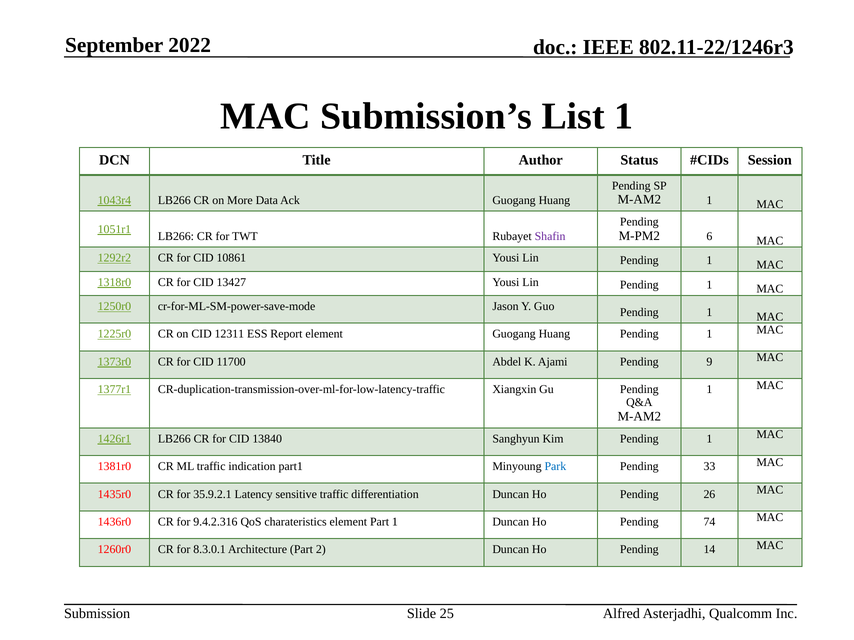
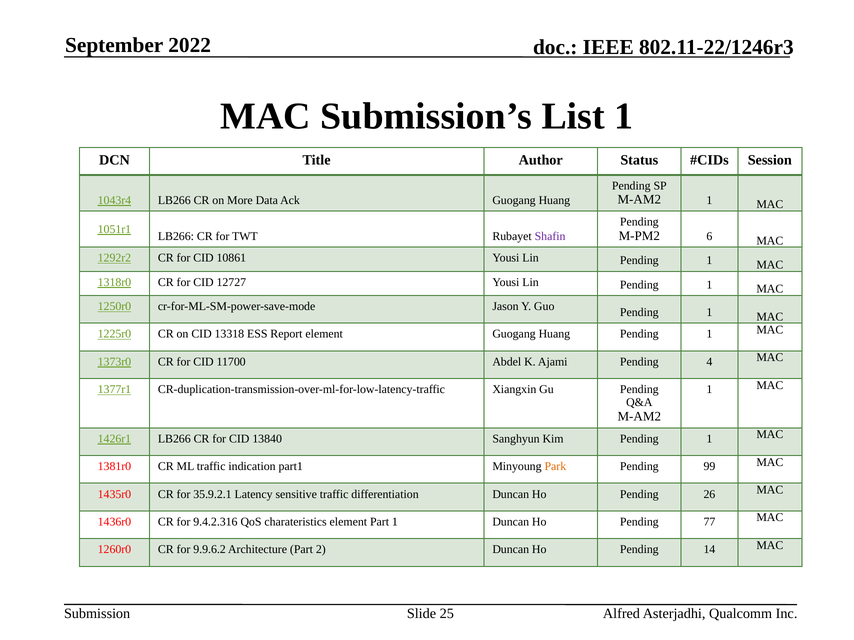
13427: 13427 -> 12727 (231, 282)
12311: 12311 -> 13318 (229, 334)
9: 9 -> 4 (709, 362)
Park colour: blue -> orange (555, 467)
33: 33 -> 99 (709, 467)
74: 74 -> 77 (709, 522)
8.3.0.1: 8.3.0.1 -> 9.9.6.2 (210, 550)
